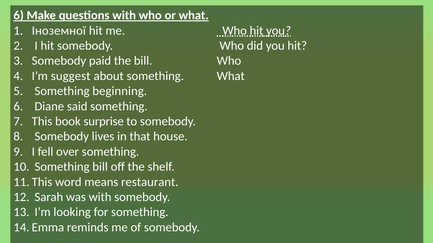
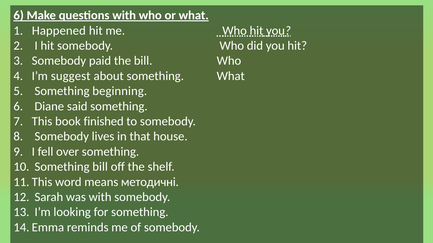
Іноземної: Іноземної -> Happened (59, 31)
surprise: surprise -> finished (104, 122)
restaurant: restaurant -> методичні (150, 182)
